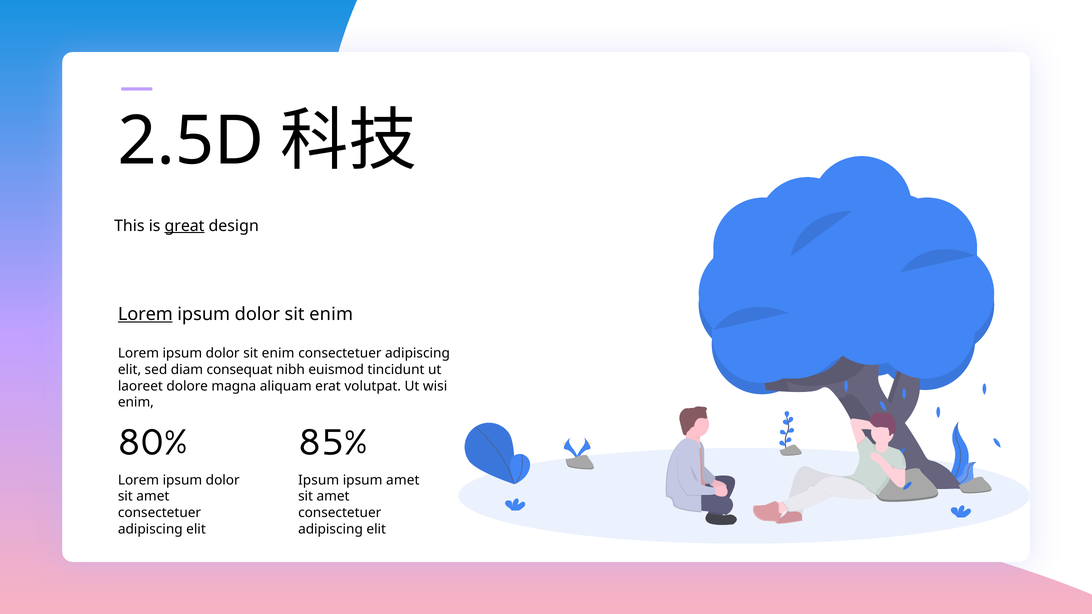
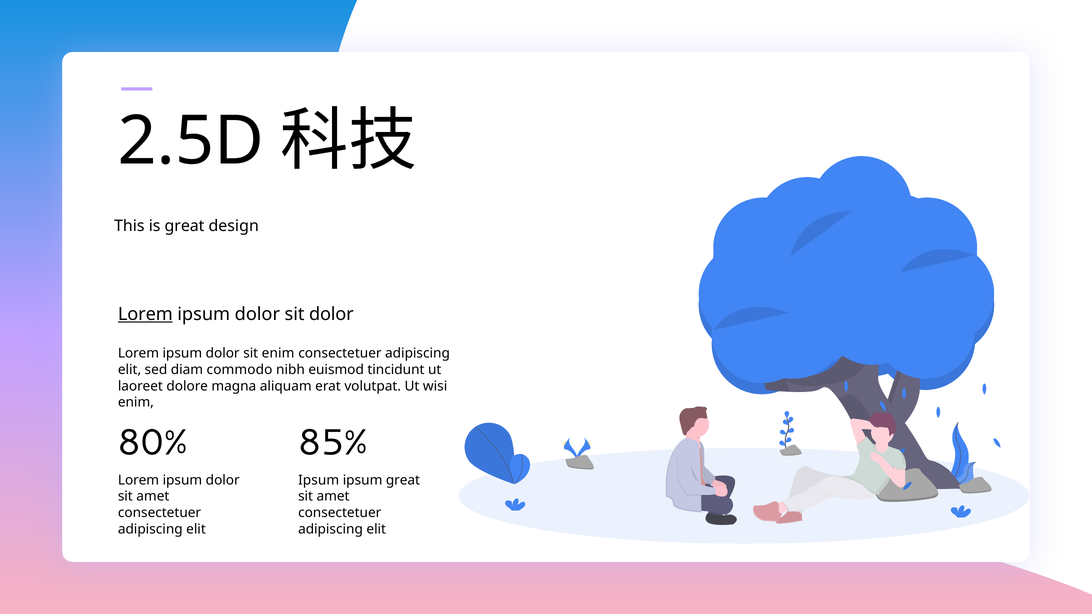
great underline: present -> none (185, 226)
enim: enim -> dolor (331, 314)
consequat: consequat -> commodo (240, 370)
ipsum amet: amet -> great (403, 480)
